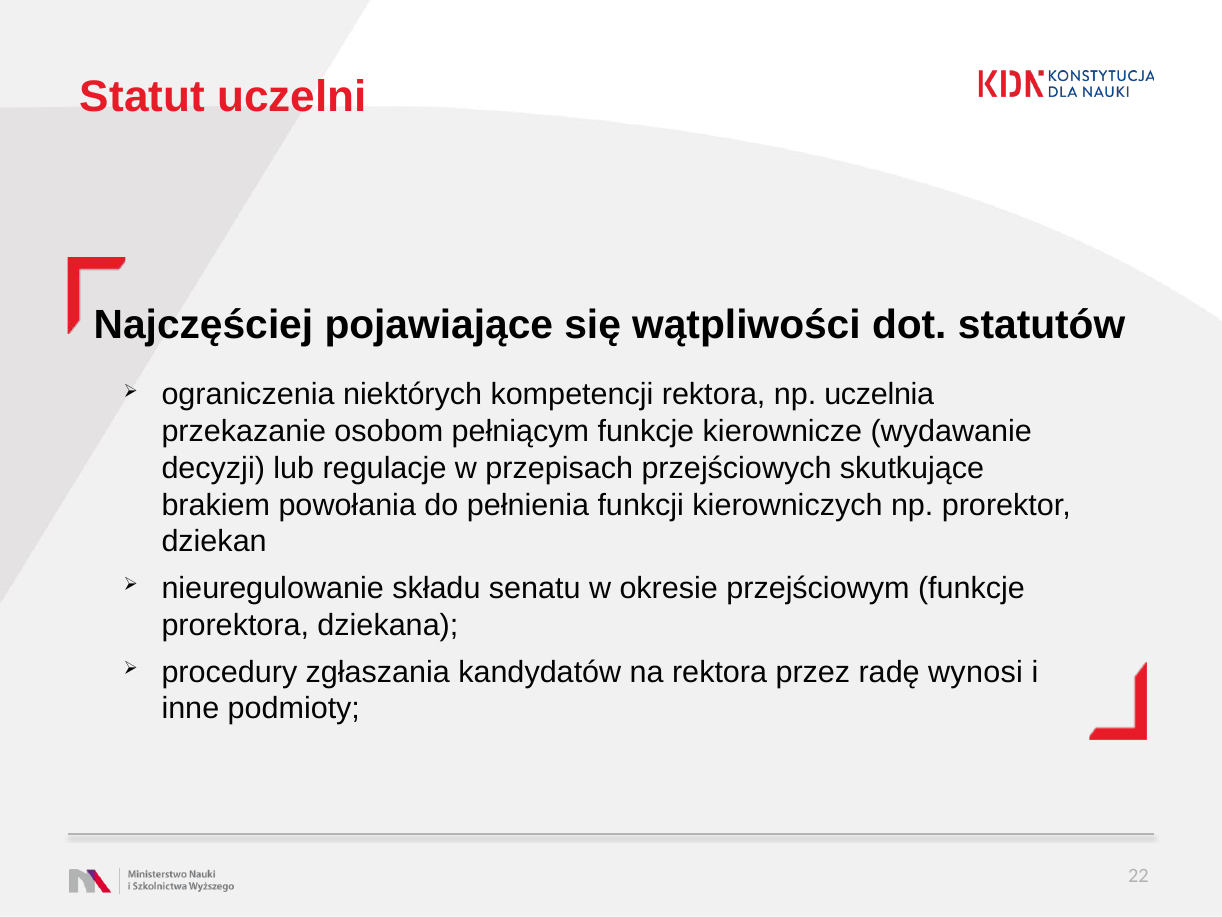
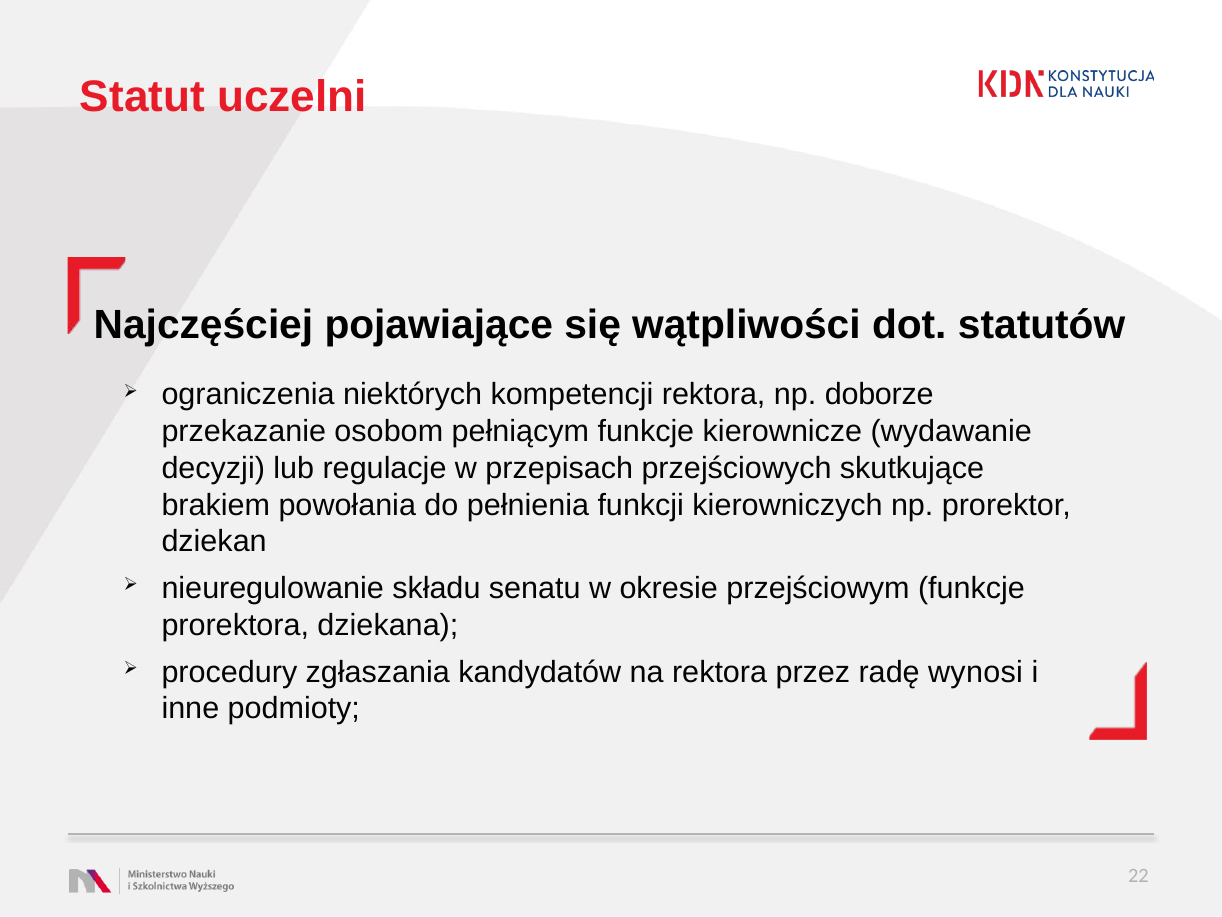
uczelnia: uczelnia -> doborze (879, 395)
